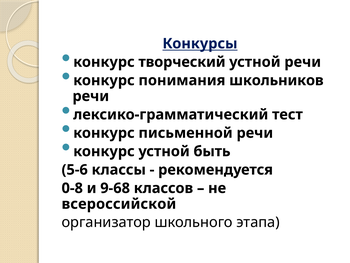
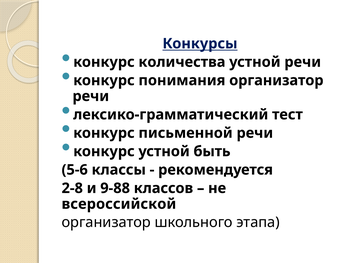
творческий: творческий -> количества (182, 62)
понимания школьников: школьников -> организатор (276, 80)
0-8: 0-8 -> 2-8 (72, 188)
9-68: 9-68 -> 9-88 (115, 188)
